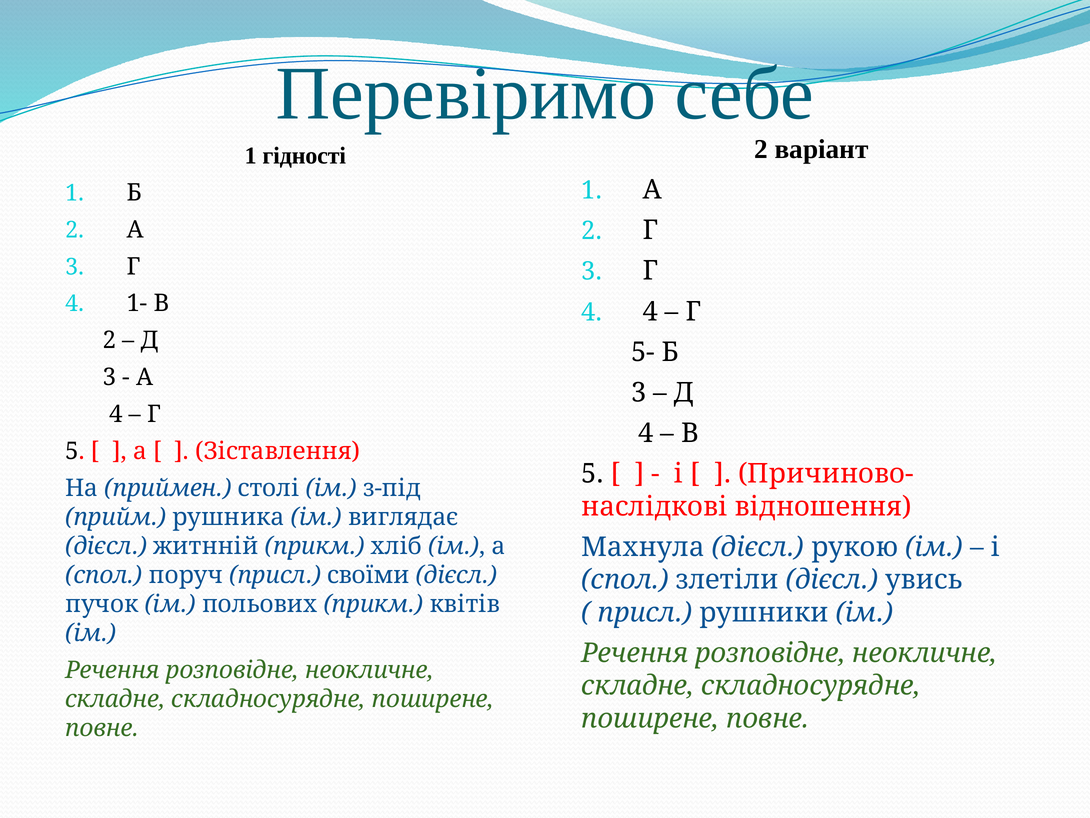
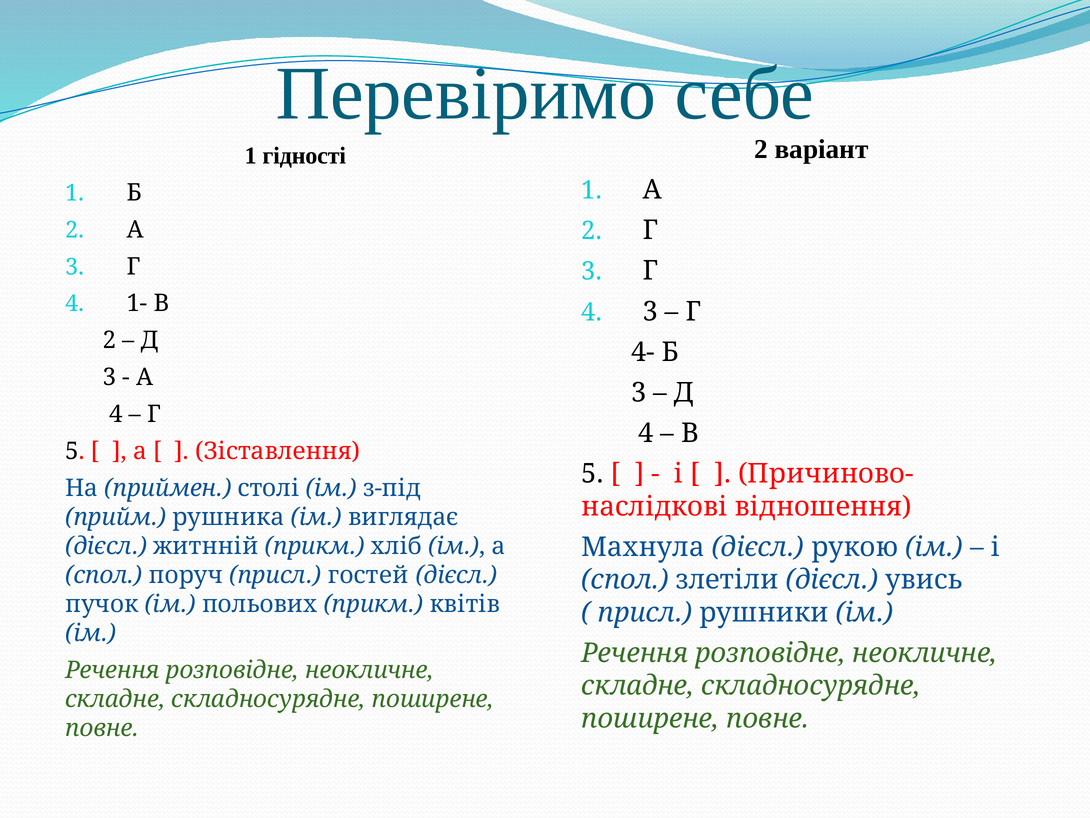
4 4: 4 -> 3 (650, 311)
5-: 5- -> 4- (643, 352)
своїми: своїми -> гостей (368, 575)
